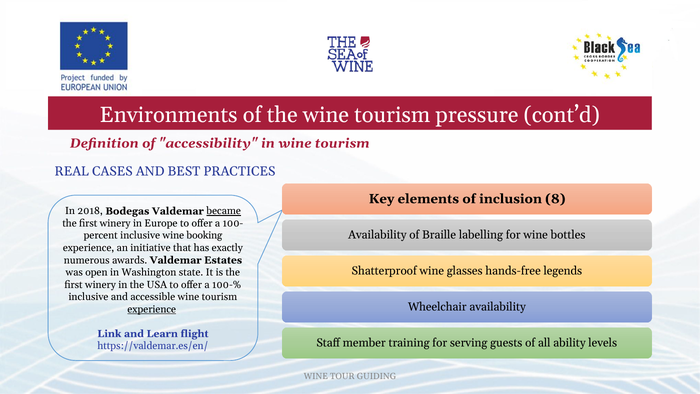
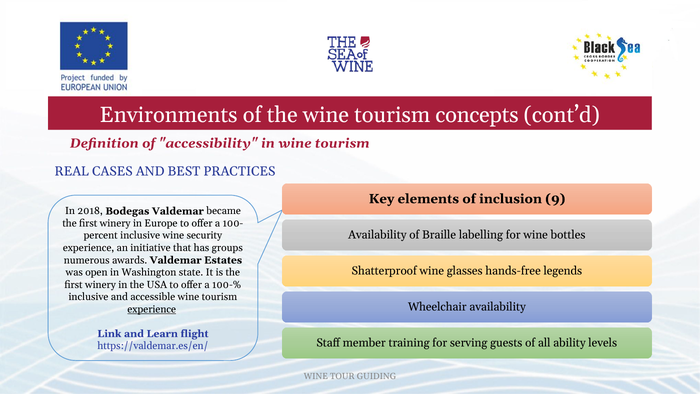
pressure: pressure -> concepts (477, 115)
8: 8 -> 9 (555, 199)
became underline: present -> none (224, 211)
booking: booking -> security (204, 235)
exactly: exactly -> groups (227, 248)
